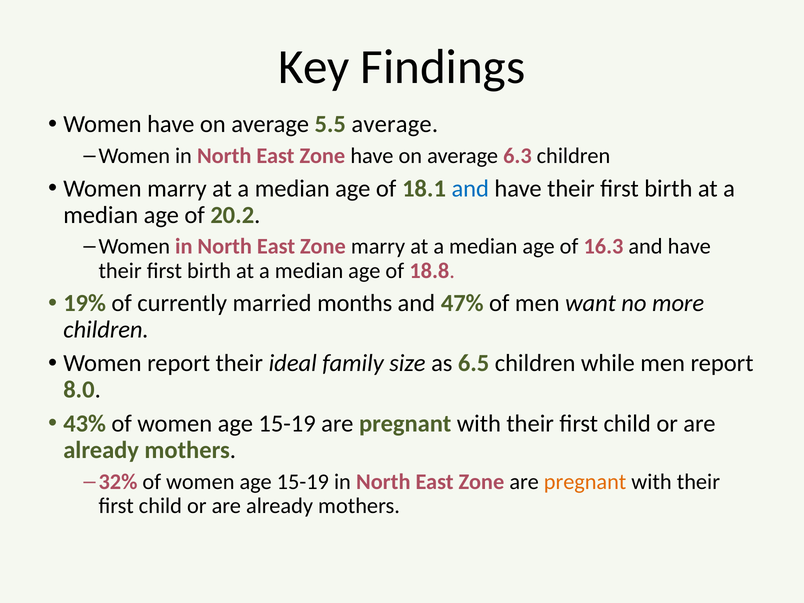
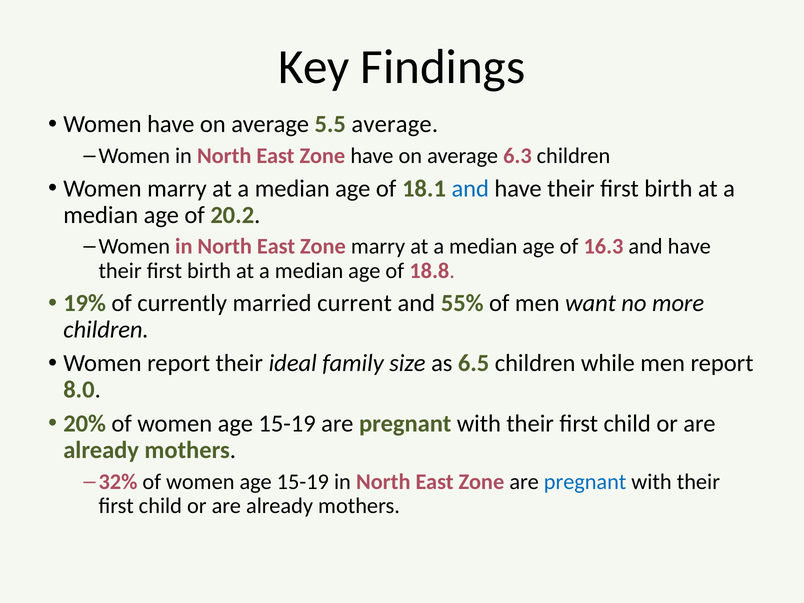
months: months -> current (355, 303)
47%: 47% -> 55% (462, 303)
43%: 43% -> 20% (85, 424)
pregnant colour: orange -> blue (585, 482)
